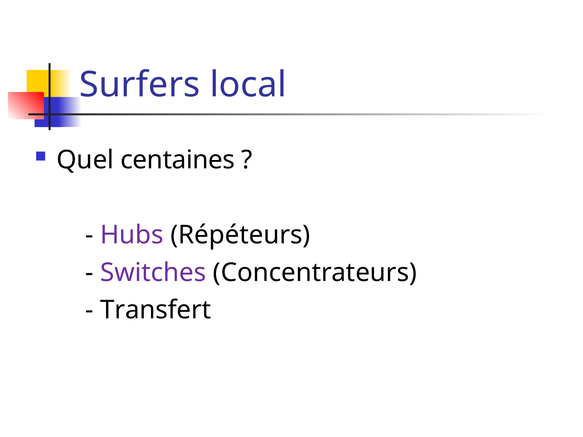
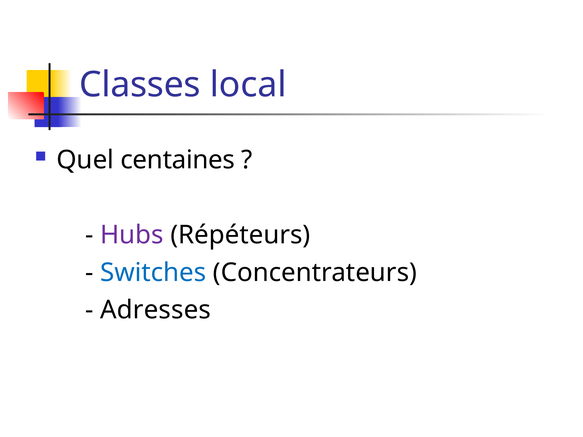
Surfers: Surfers -> Classes (140, 85)
Switches colour: purple -> blue (153, 273)
Transfert: Transfert -> Adresses (156, 310)
